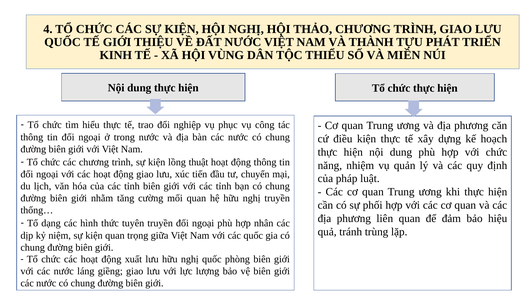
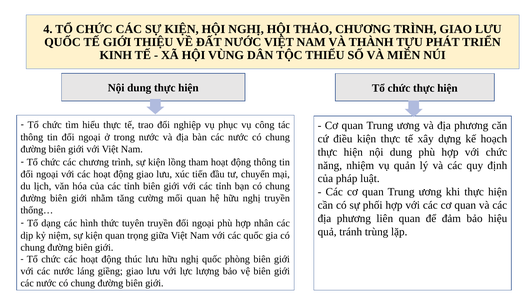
thuật: thuật -> tham (198, 162)
xuất: xuất -> thúc (133, 260)
